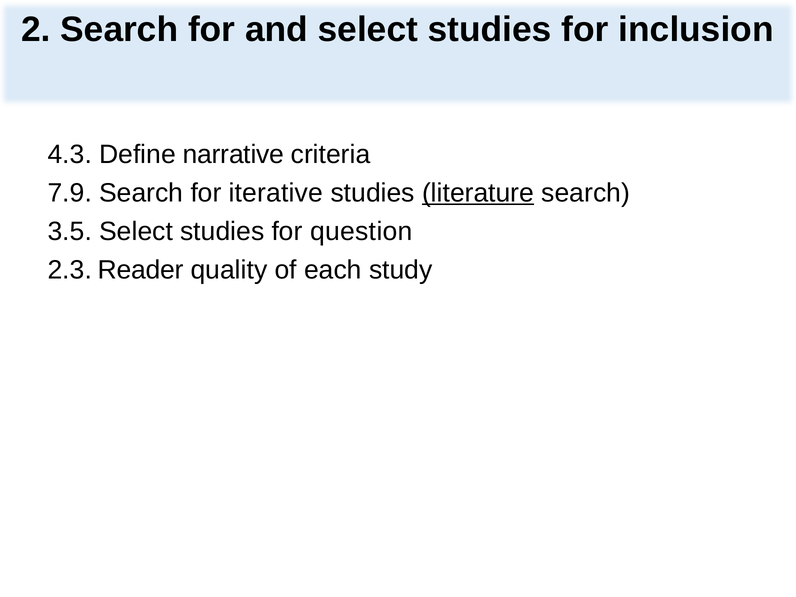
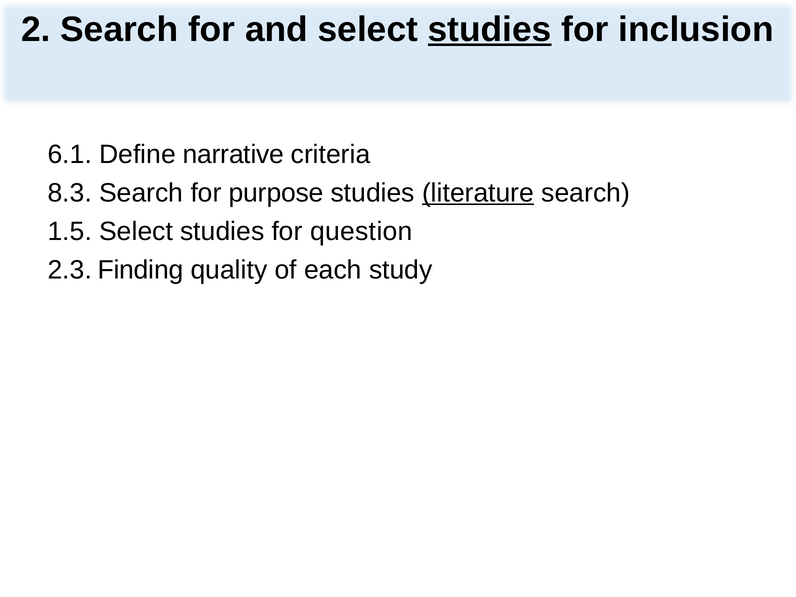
studies underline: none -> present (490, 30)
4.3: 4.3 -> 6.1 (70, 154)
7.9: 7.9 -> 8.3 (70, 193)
iterative: iterative -> purpose (276, 193)
3.5: 3.5 -> 1.5 (70, 231)
Reader: Reader -> Finding (141, 270)
